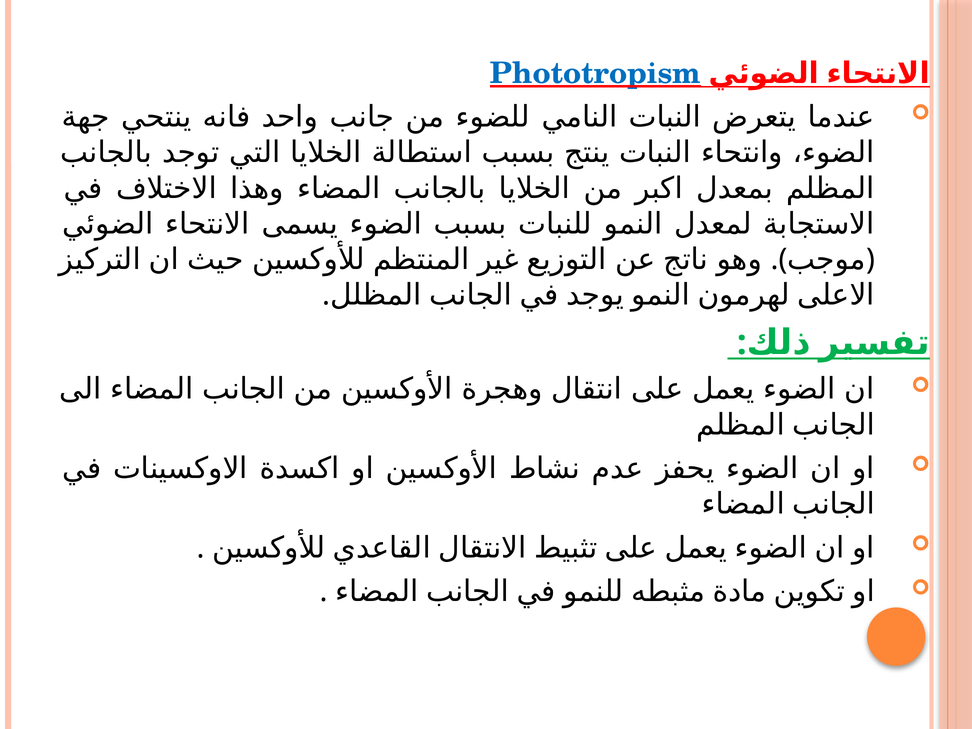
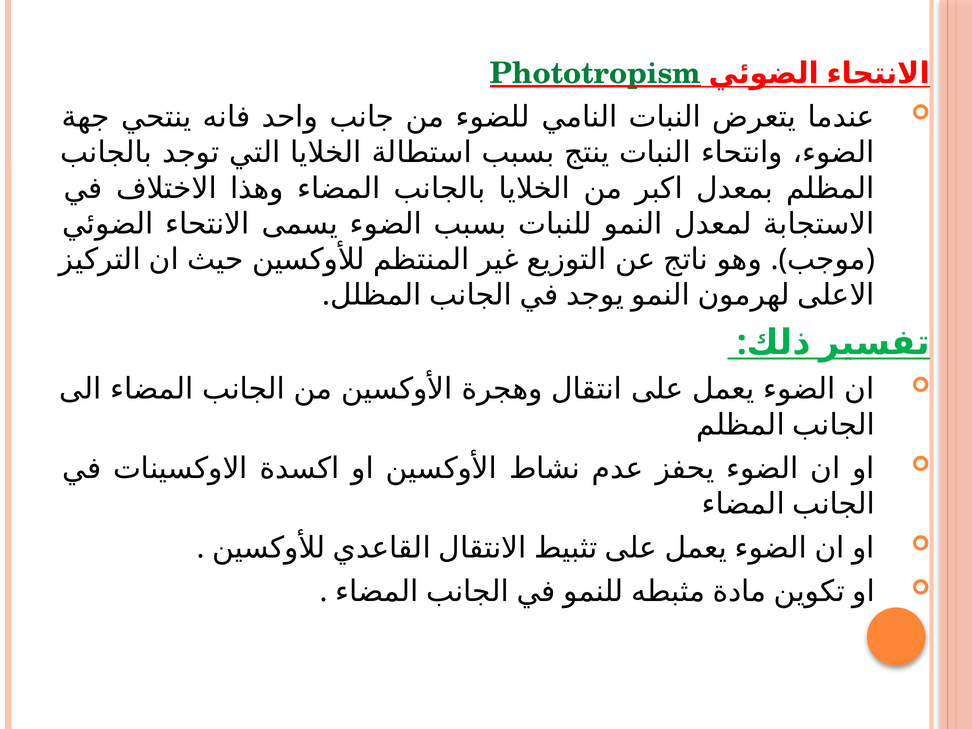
Phototropism colour: blue -> green (595, 73)
